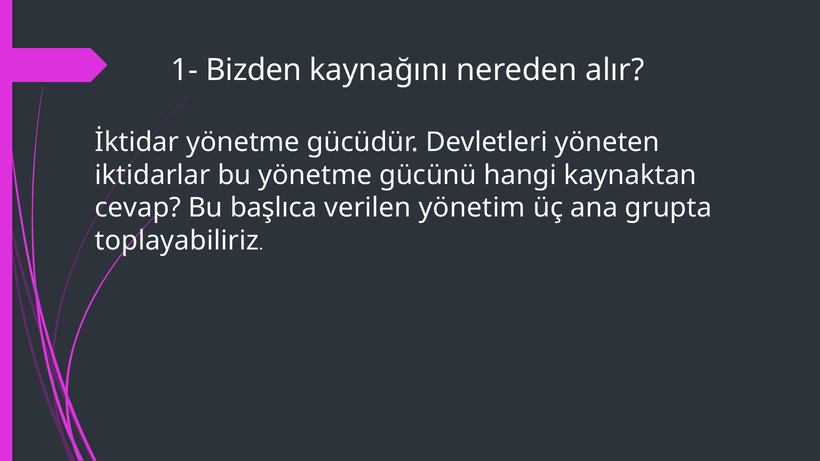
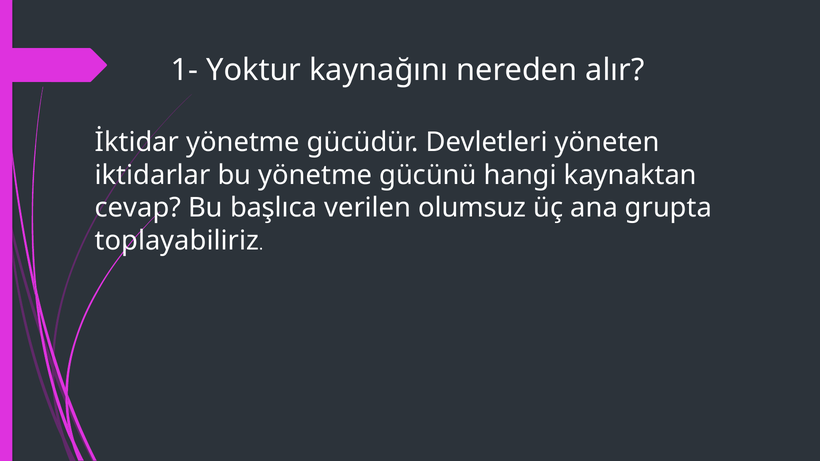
Bizden: Bizden -> Yoktur (254, 70)
yönetim: yönetim -> olumsuz (472, 208)
